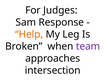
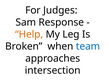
team colour: purple -> blue (88, 46)
